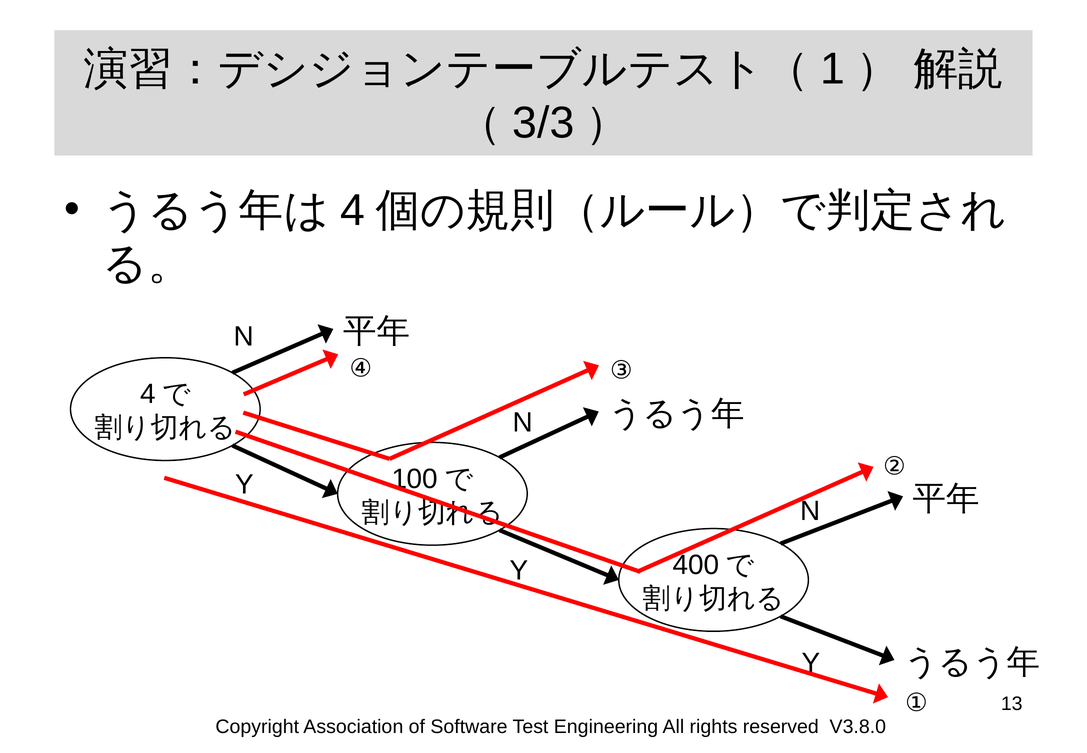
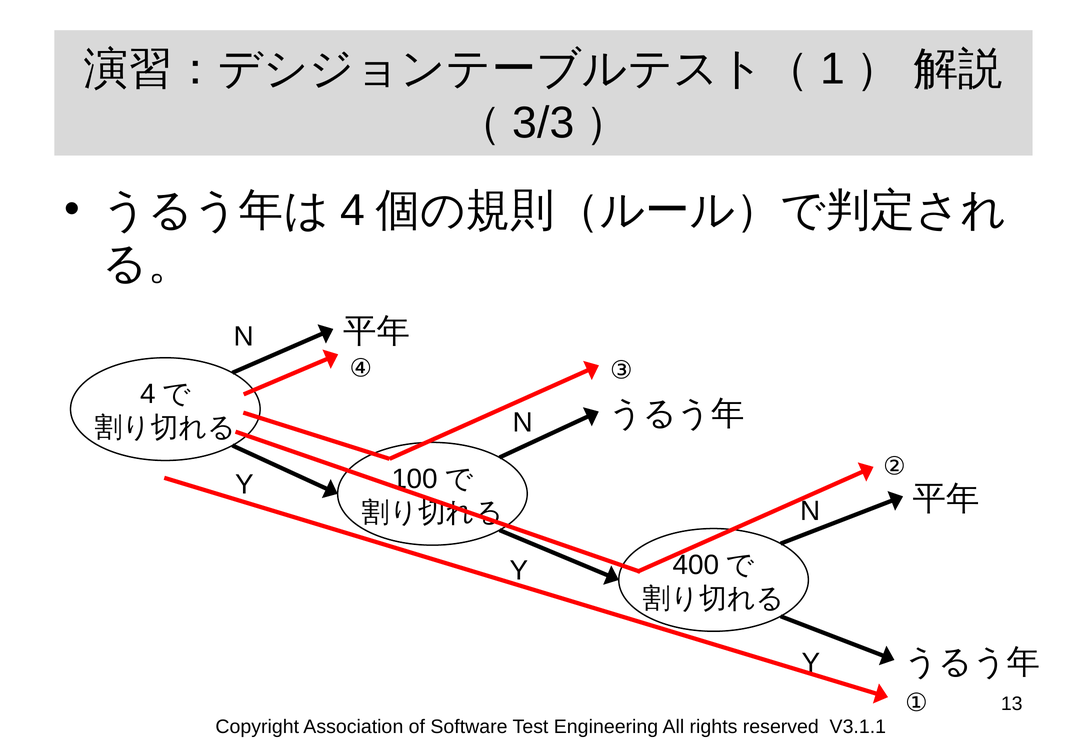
V3.8.0: V3.8.0 -> V3.1.1 (858, 726)
